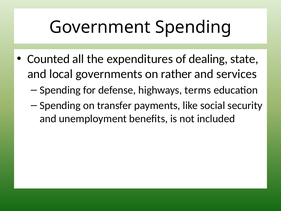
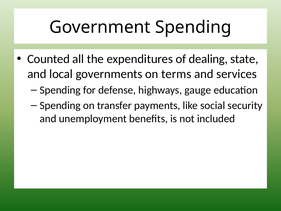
rather: rather -> terms (176, 74)
terms: terms -> gauge (198, 90)
